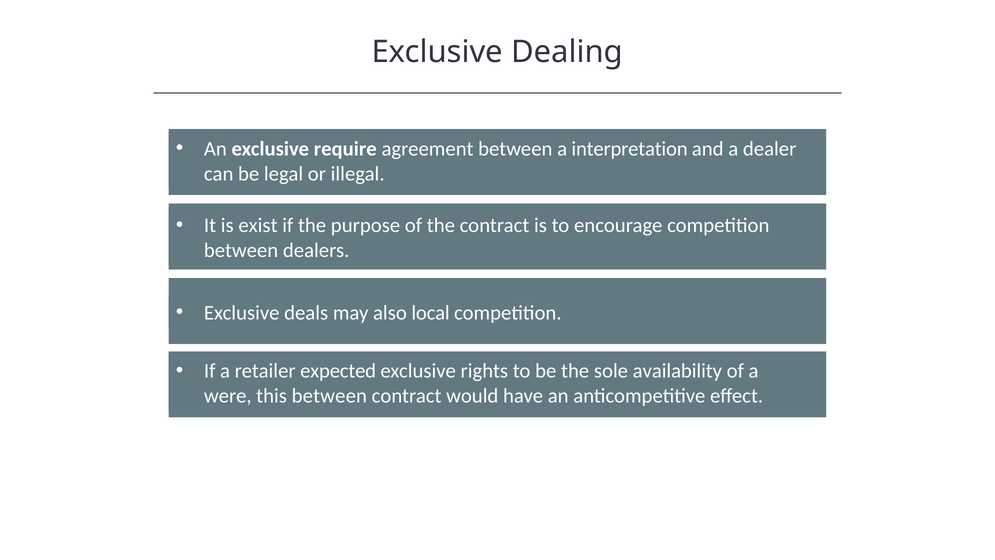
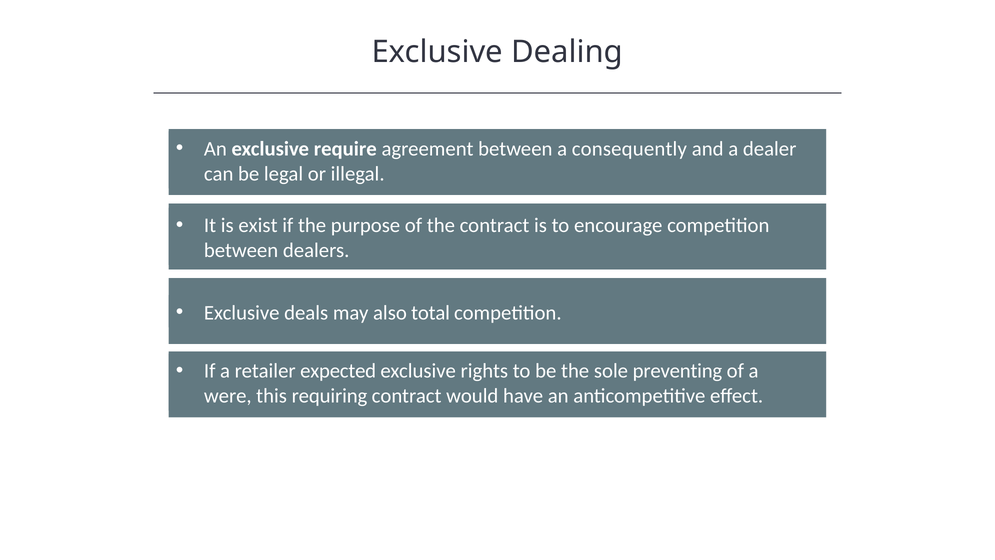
interpretation: interpretation -> consequently (629, 149)
local: local -> total (431, 313)
availability: availability -> preventing (677, 371)
this between: between -> requiring (329, 396)
